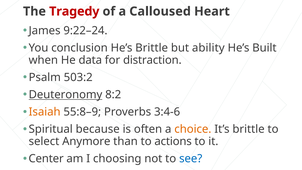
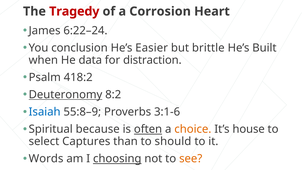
Calloused: Calloused -> Corrosion (160, 11)
9:22–24: 9:22–24 -> 6:22–24 (85, 31)
He’s Brittle: Brittle -> Easier (152, 48)
ability: ability -> brittle (208, 48)
503:2: 503:2 -> 418:2 (78, 77)
Isaiah colour: orange -> blue (45, 112)
3:4-6: 3:4-6 -> 3:1-6 (167, 112)
often underline: none -> present (148, 129)
It’s brittle: brittle -> house (249, 129)
Anymore: Anymore -> Captures (86, 141)
actions: actions -> should (173, 141)
Center: Center -> Words (46, 159)
choosing underline: none -> present (117, 159)
see colour: blue -> orange (191, 159)
